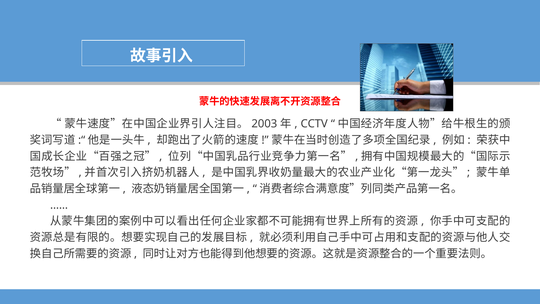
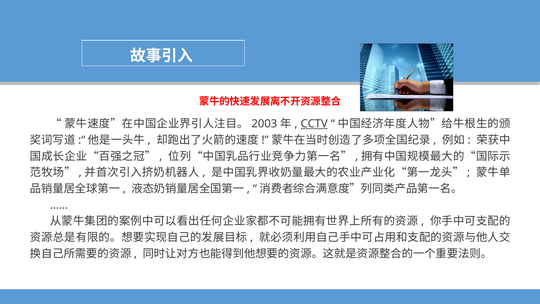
CCTV underline: none -> present (314, 124)
